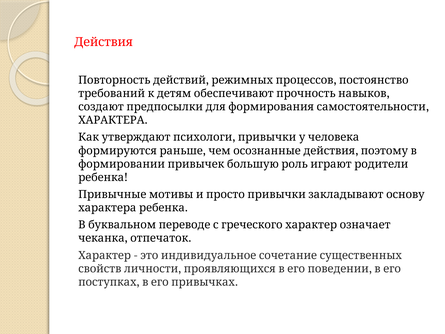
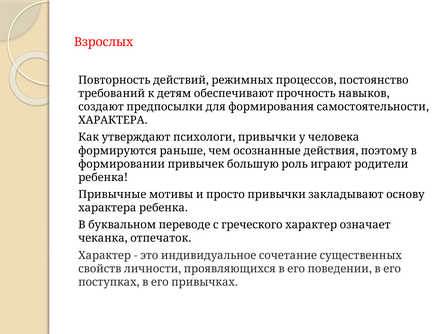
Действия: Действия -> Взрослых (104, 42)
